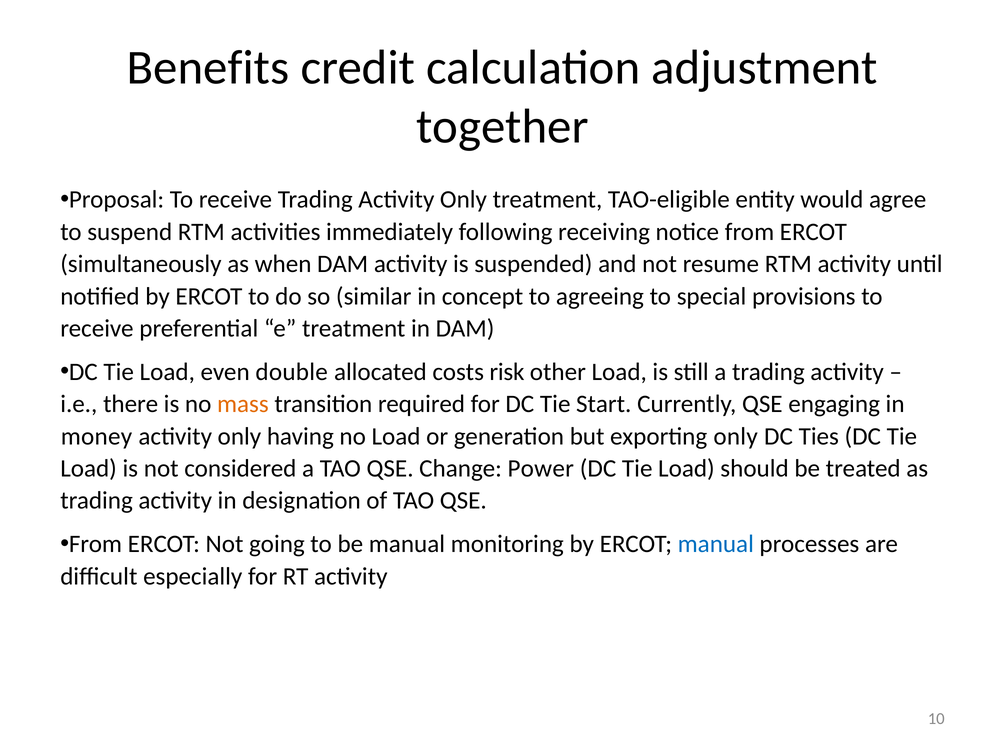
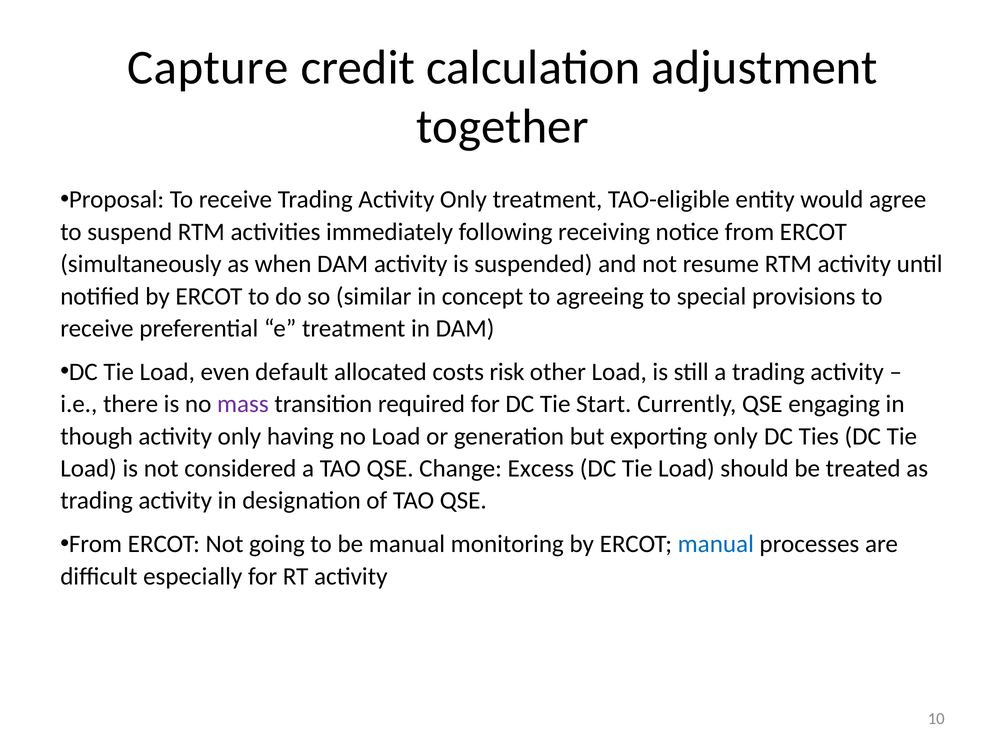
Benefits: Benefits -> Capture (208, 68)
double: double -> default (292, 372)
mass colour: orange -> purple (243, 404)
money: money -> though (97, 437)
Power: Power -> Excess (541, 469)
